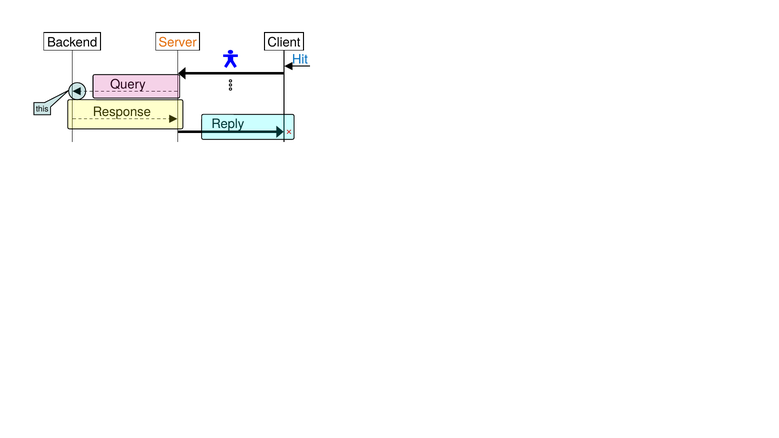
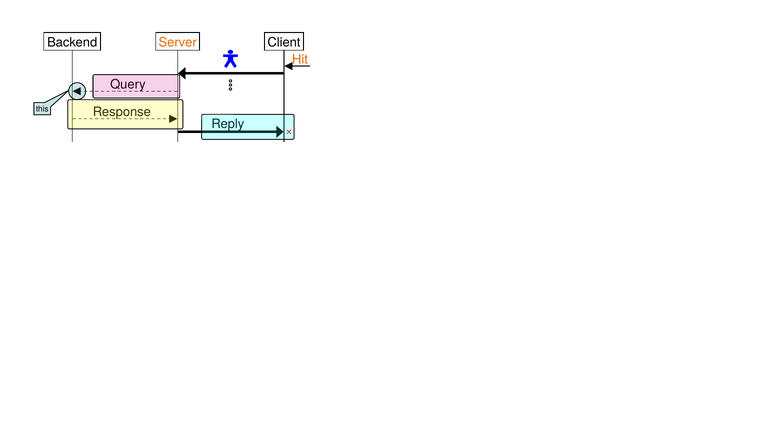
Hit colour: blue -> orange (300, 59)
